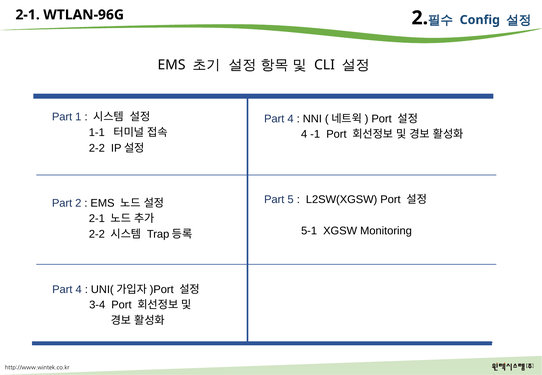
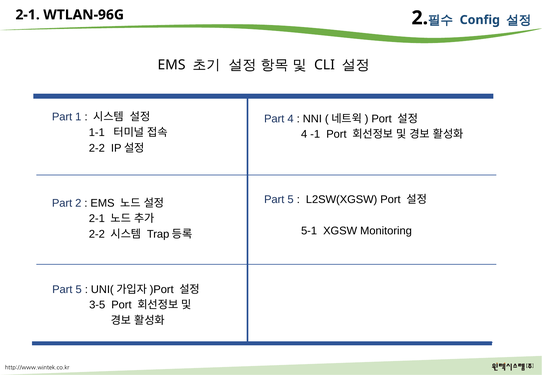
4: 4 -> 5 (79, 290)
3-4: 3-4 -> 3-5 (97, 305)
